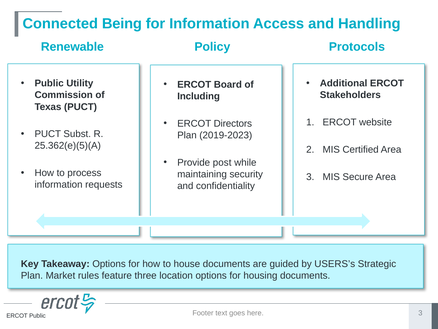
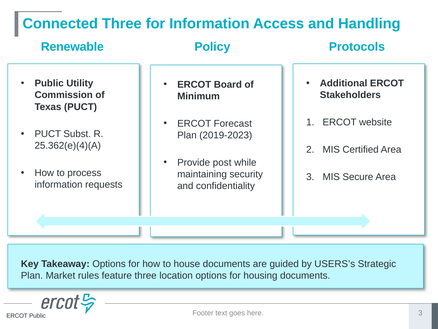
Connected Being: Being -> Three (122, 24)
Including: Including -> Minimum (199, 96)
Directors: Directors -> Forecast (233, 123)
25.362(e)(5)(A: 25.362(e)(5)(A -> 25.362(e)(4)(A (68, 146)
